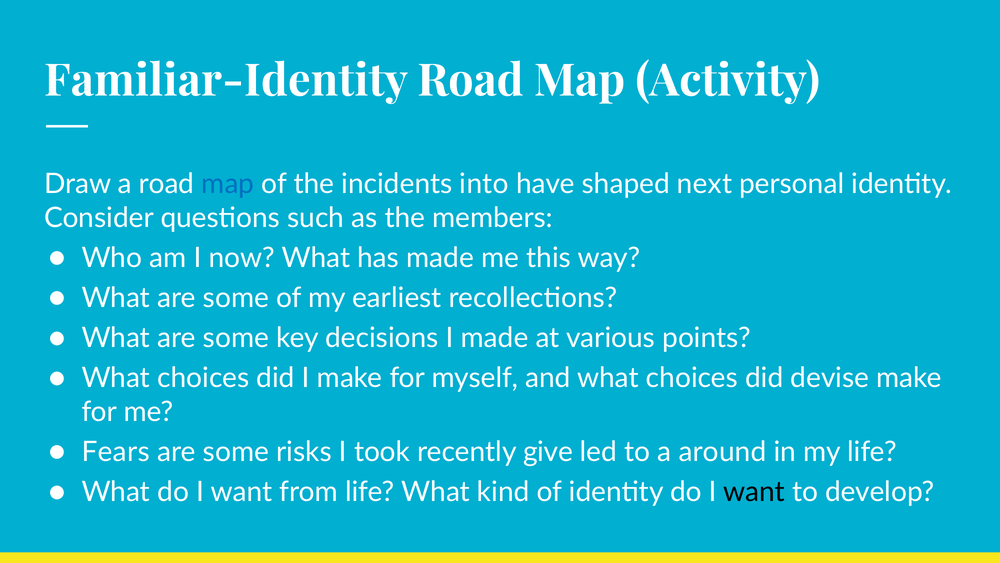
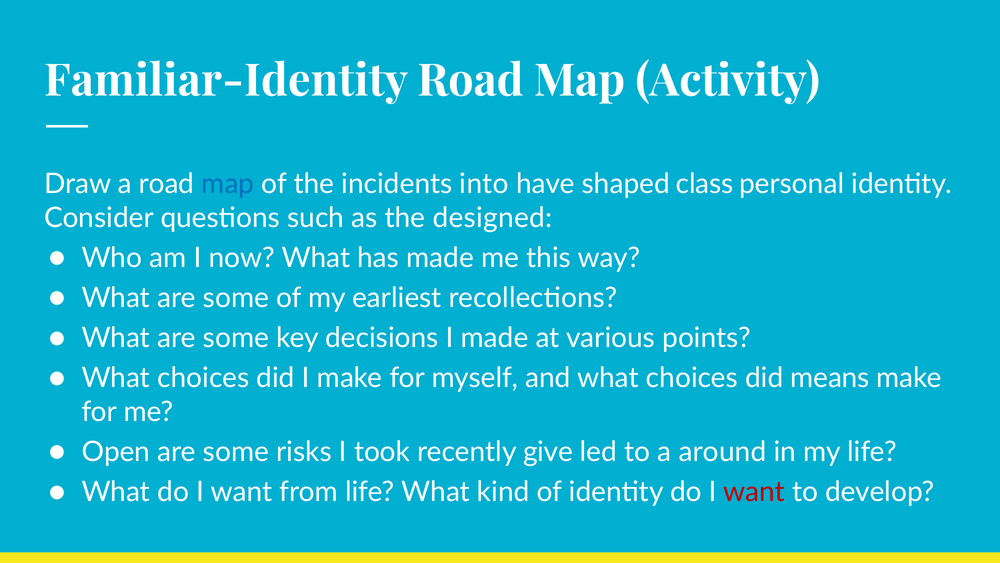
next: next -> class (705, 184)
members: members -> designed (493, 218)
devise: devise -> means (830, 378)
Fears: Fears -> Open (116, 452)
want colour: black -> red (754, 492)
